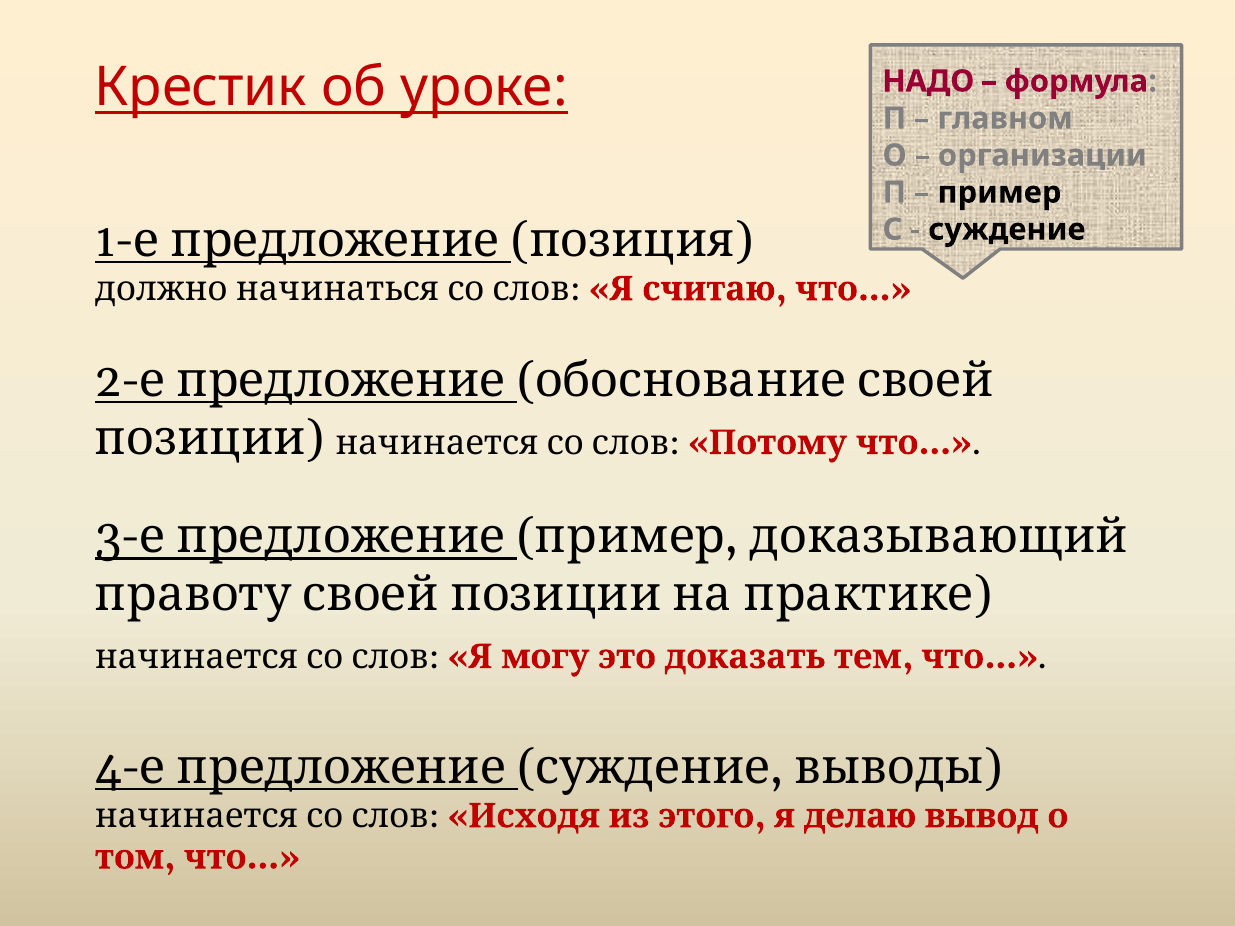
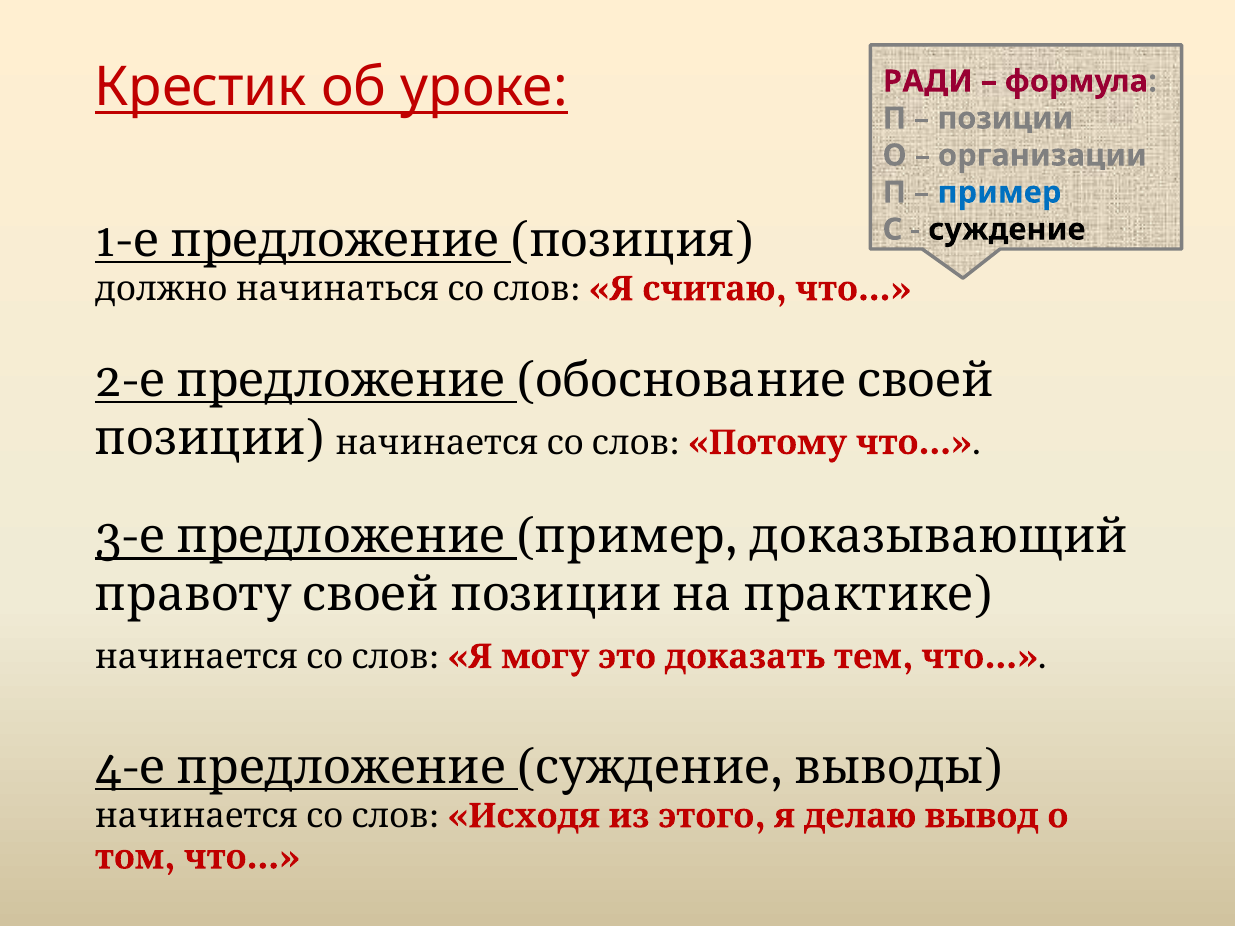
НАДО: НАДО -> РАДИ (928, 81)
главном: главном -> позиции (1005, 118)
пример colour: black -> blue (999, 193)
